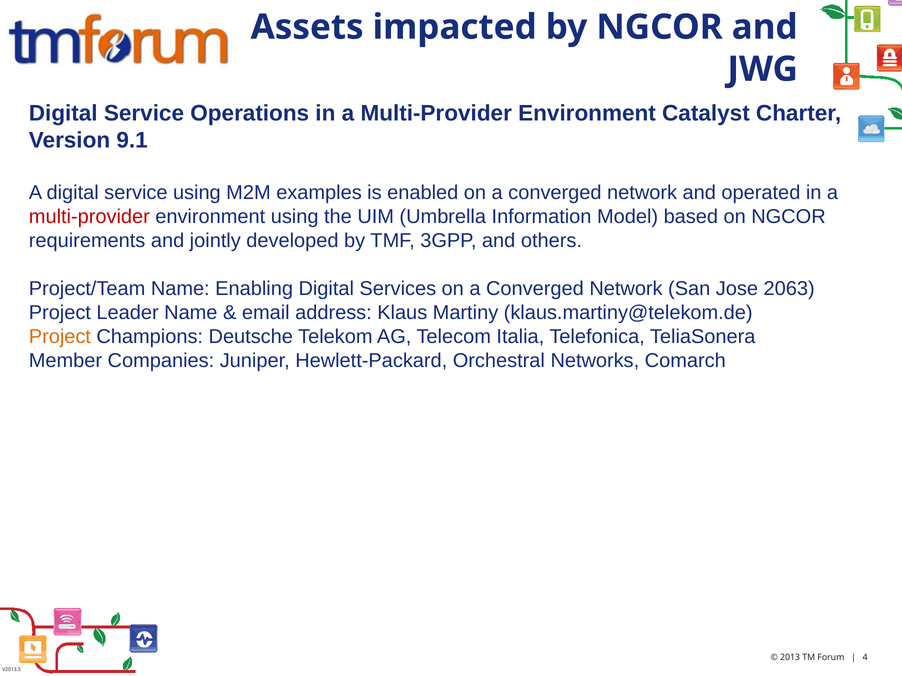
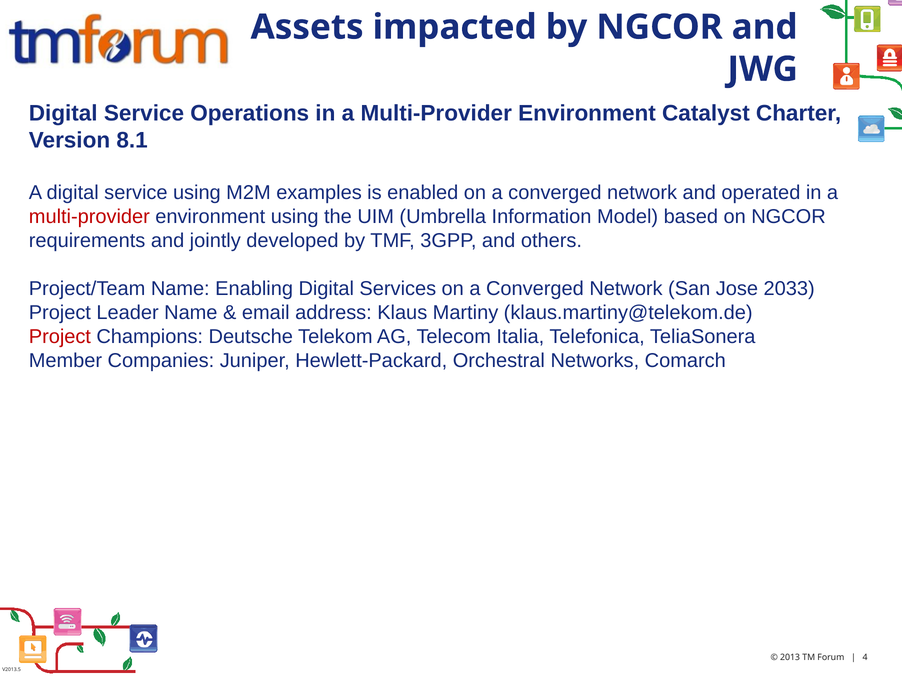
9.1: 9.1 -> 8.1 (132, 140)
2063: 2063 -> 2033 (789, 289)
Project colour: orange -> red (60, 337)
